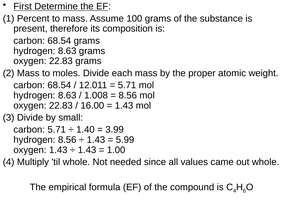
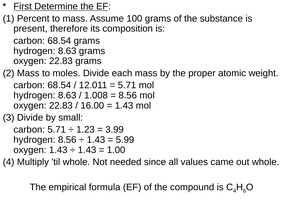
1.40: 1.40 -> 1.23 (85, 130)
